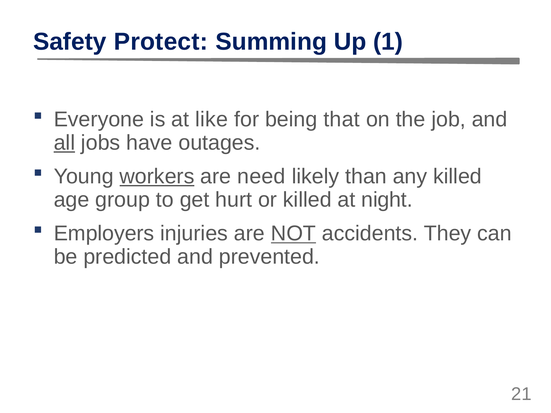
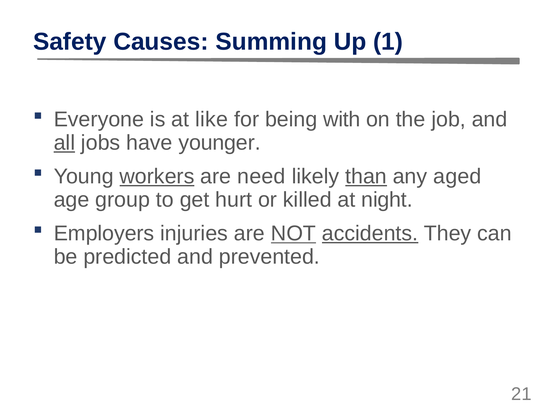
Protect: Protect -> Causes (161, 42)
that: that -> with (342, 120)
outages: outages -> younger (220, 143)
than underline: none -> present (366, 177)
any killed: killed -> aged (457, 177)
accidents underline: none -> present (370, 234)
